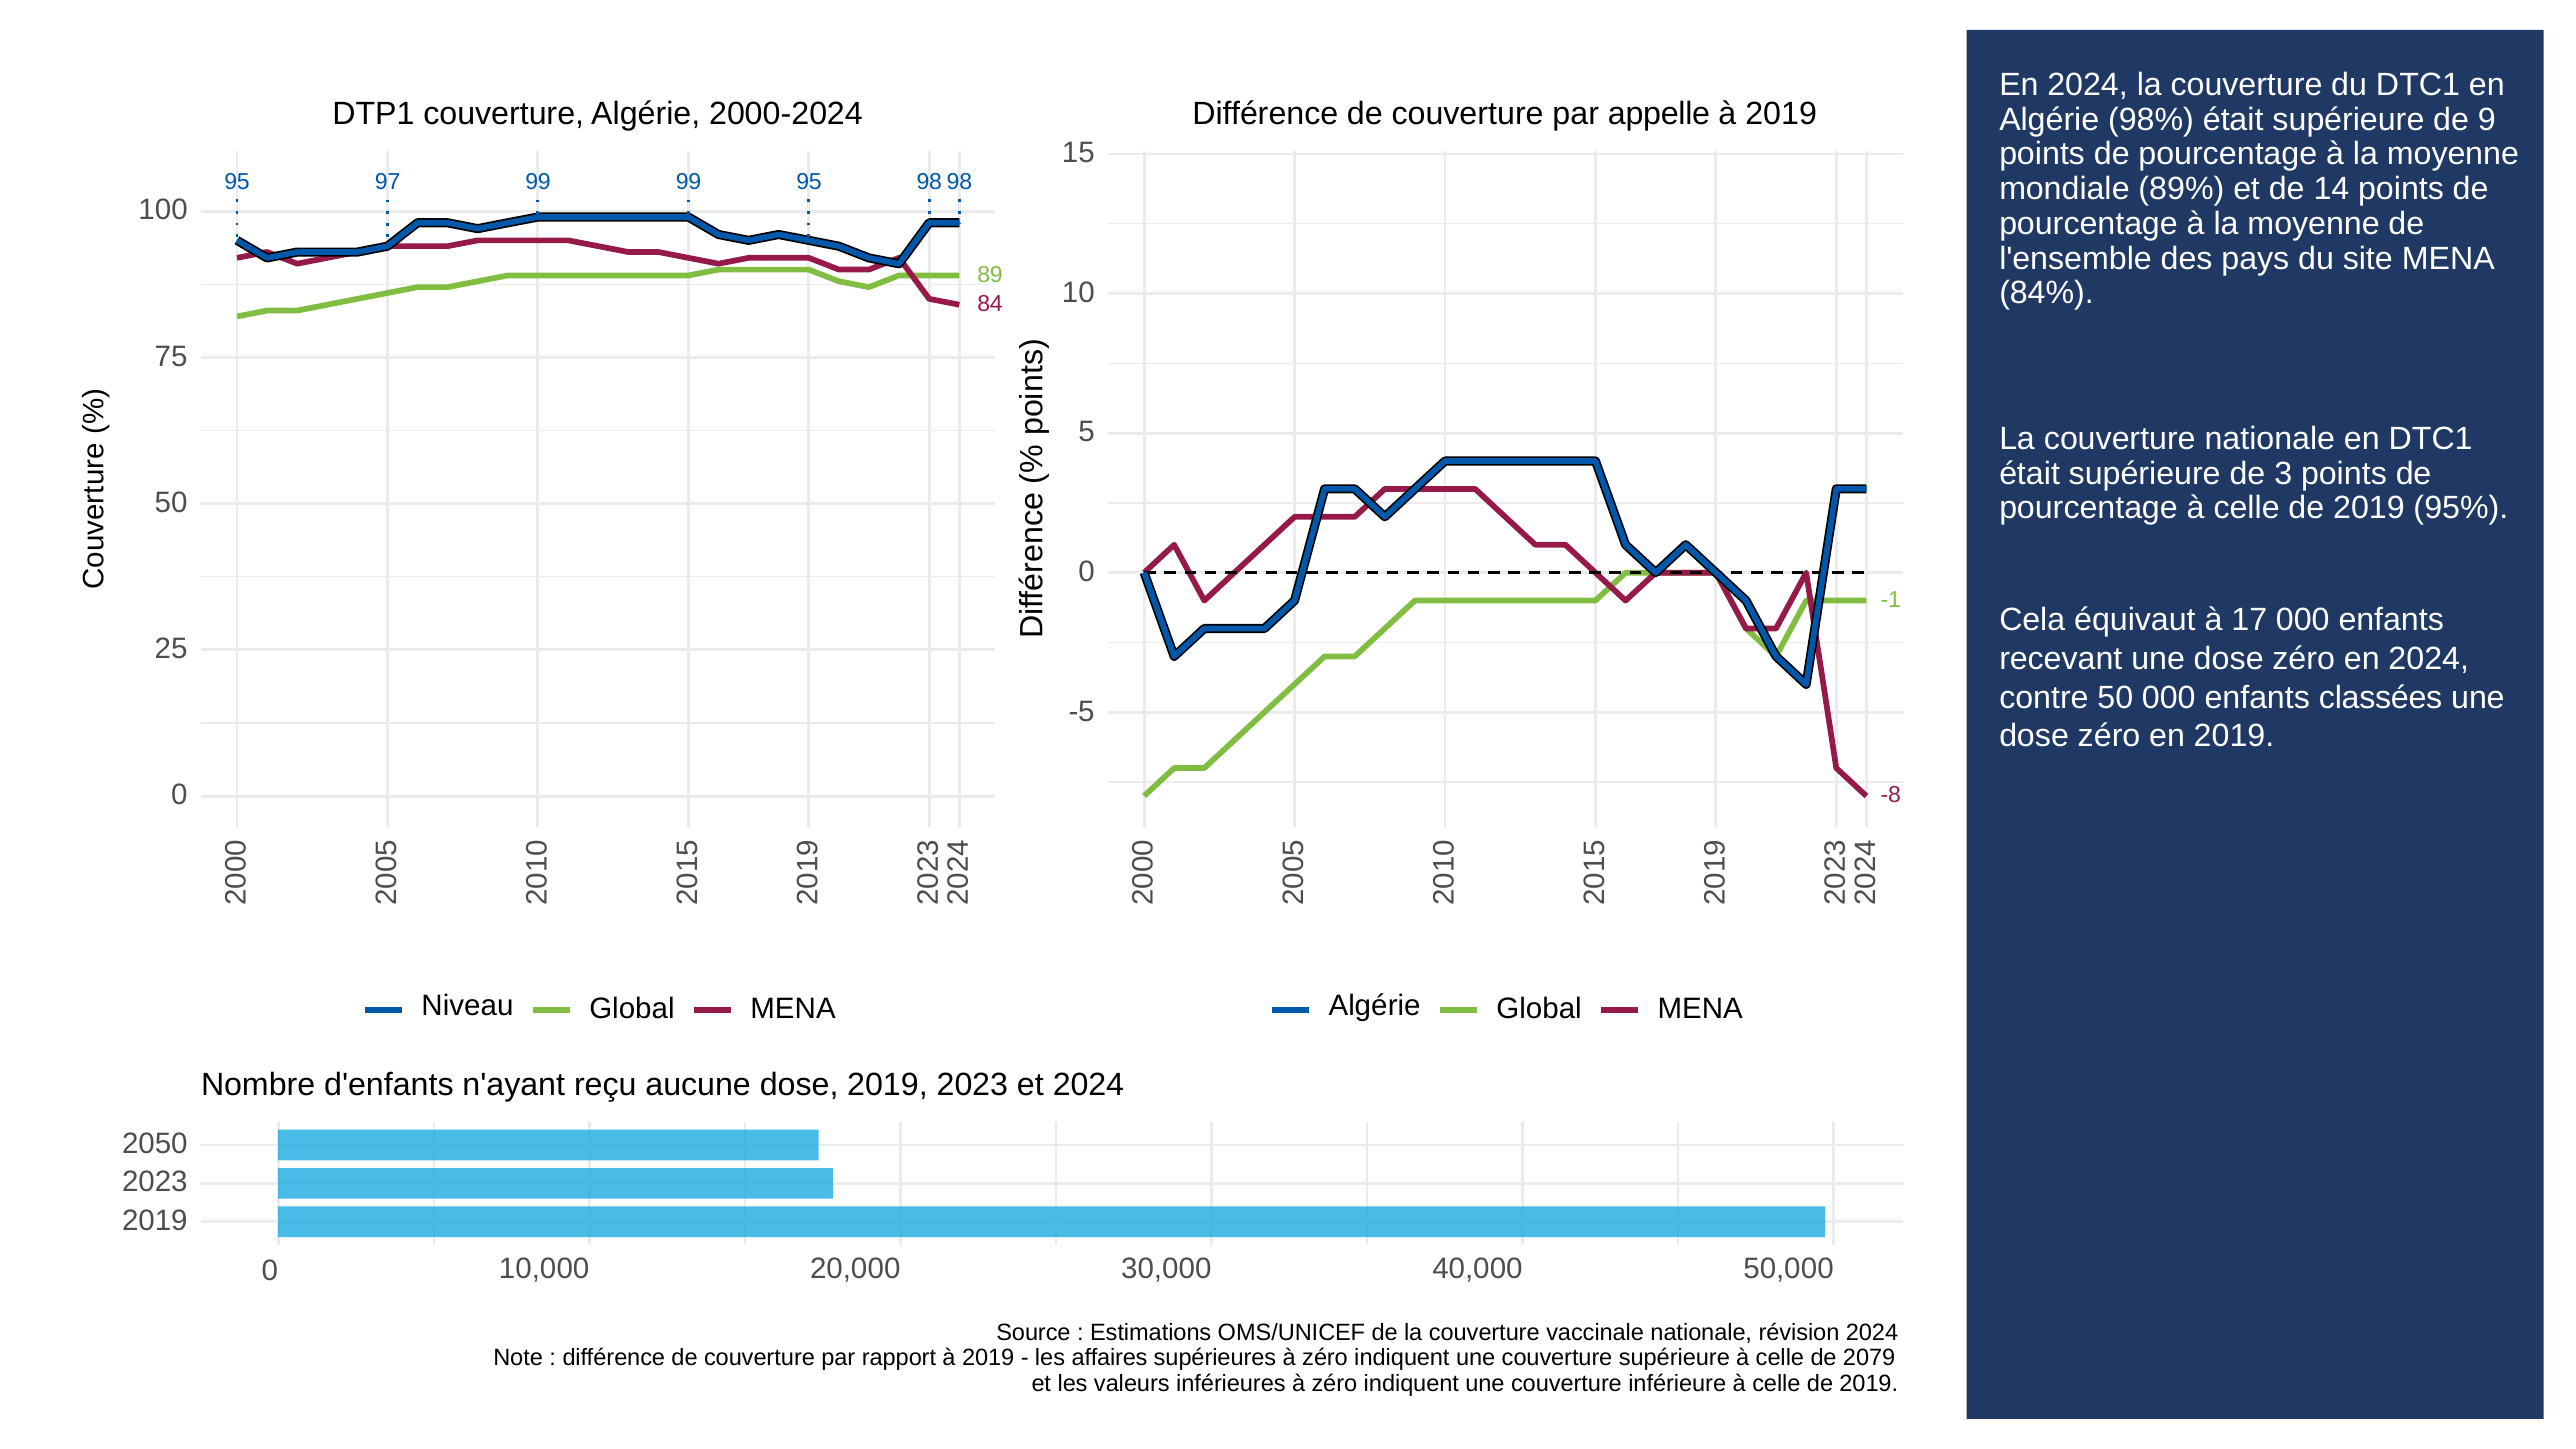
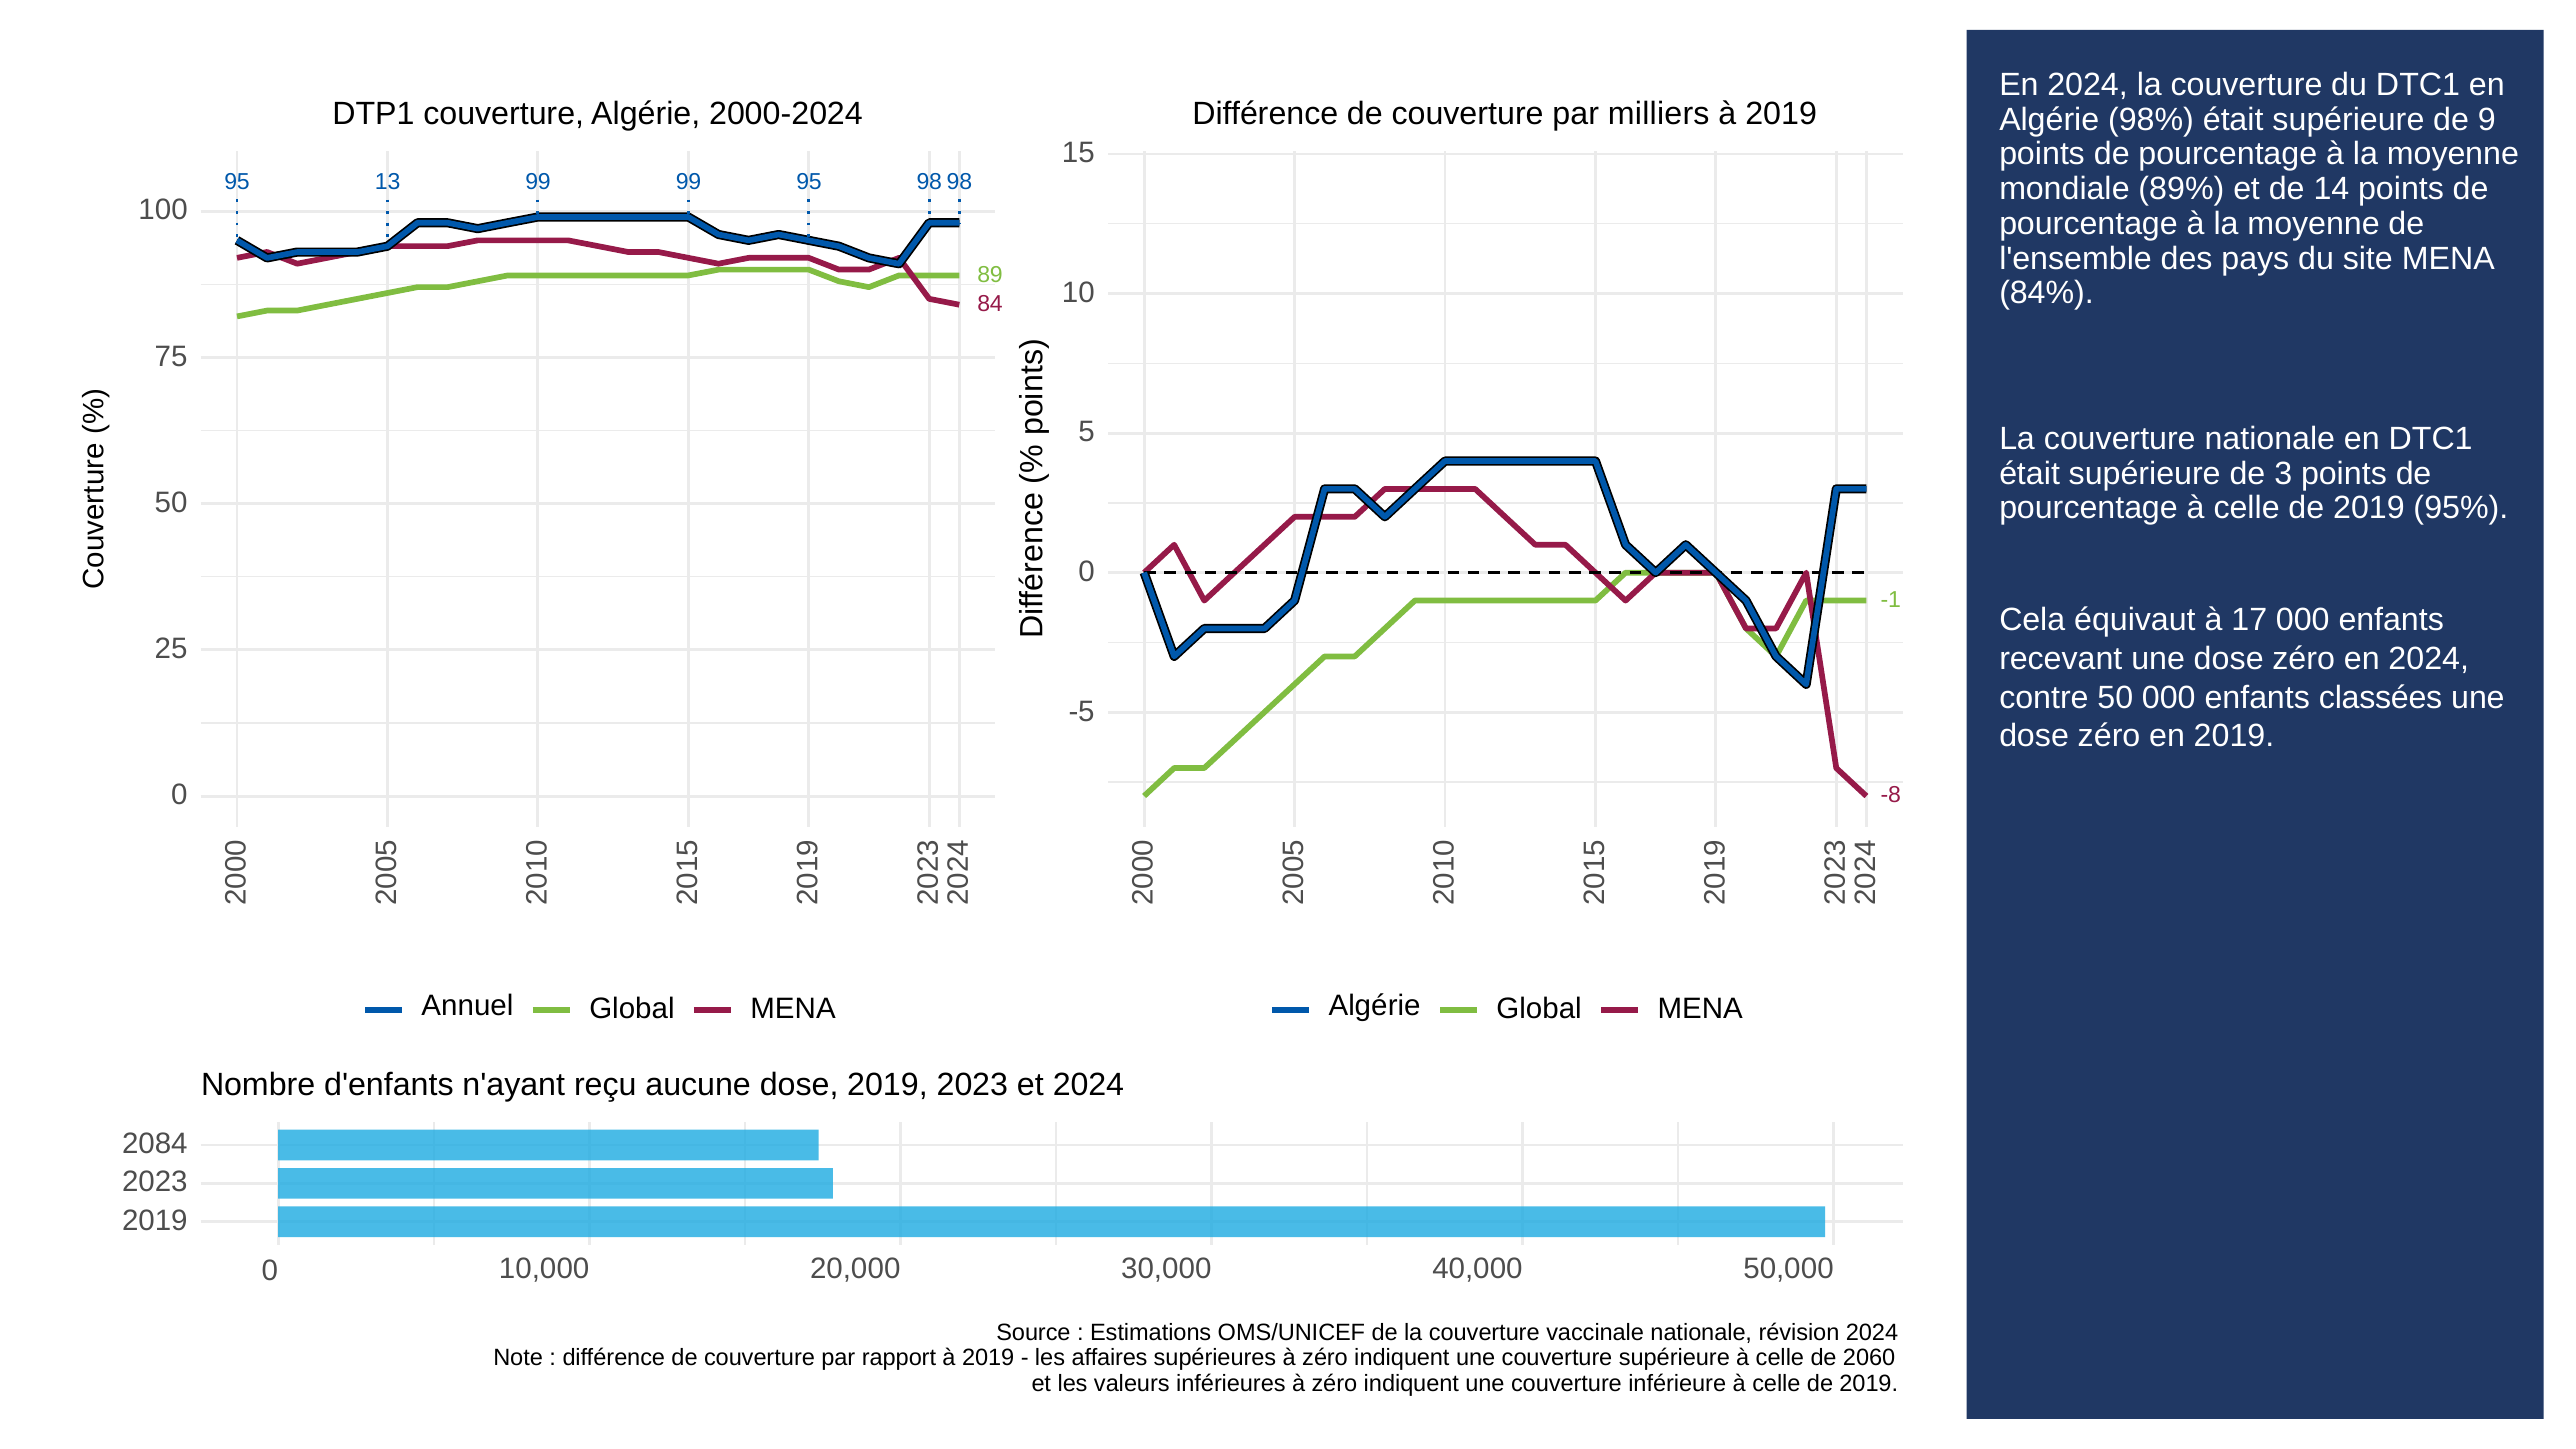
appelle: appelle -> milliers (1659, 114)
97: 97 -> 13 (388, 182)
Niveau: Niveau -> Annuel (467, 1006)
2050: 2050 -> 2084 (155, 1144)
2079: 2079 -> 2060 (1869, 1358)
